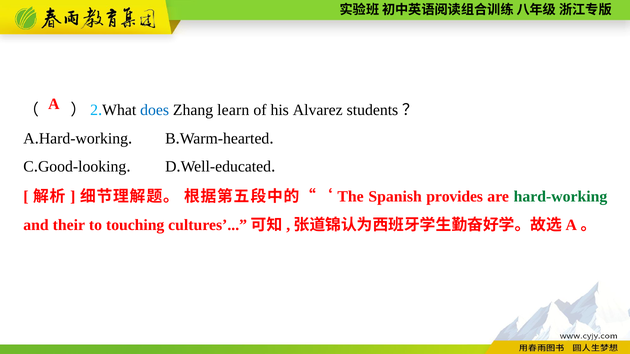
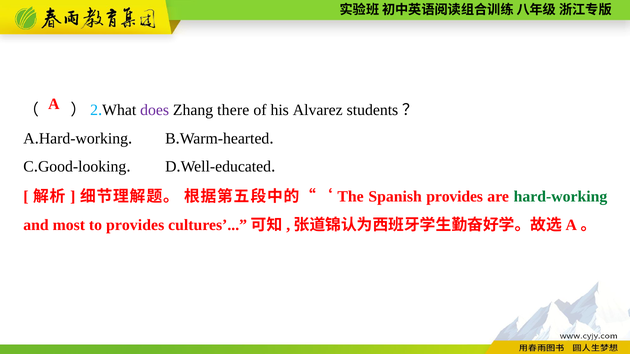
does colour: blue -> purple (155, 110)
learn: learn -> there (233, 110)
their: their -> most (69, 225)
to touching: touching -> provides (135, 225)
